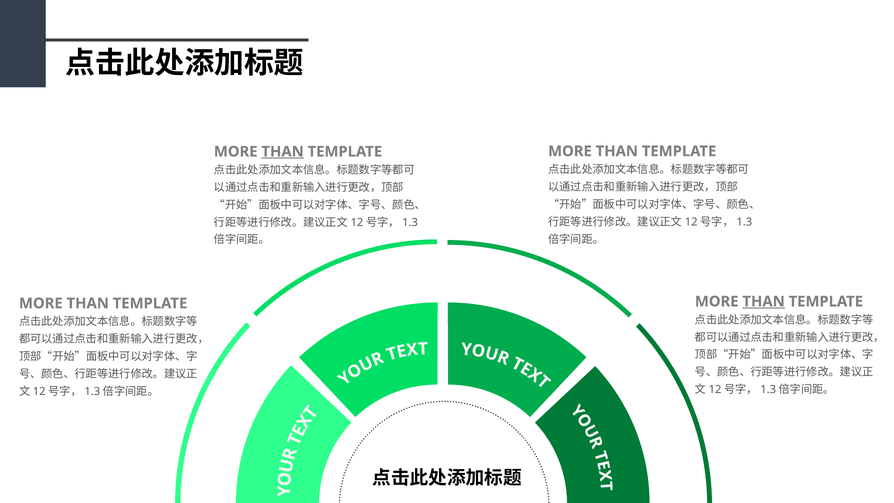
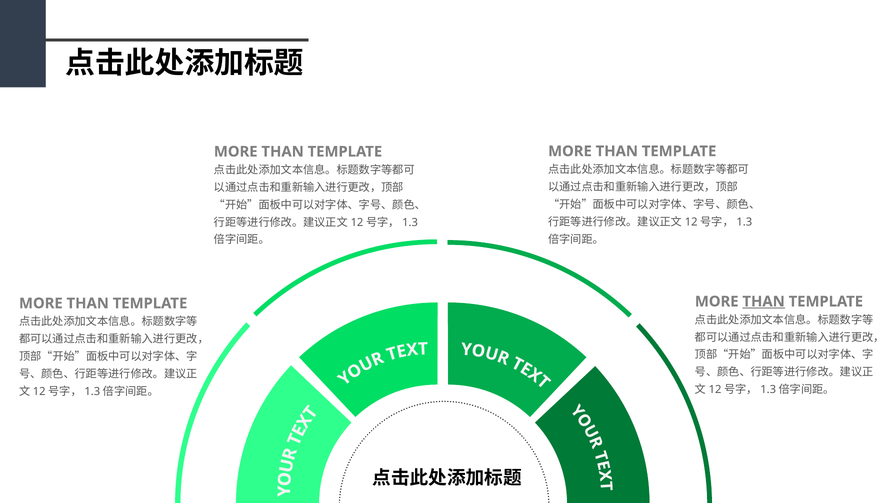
THAN underline: present -> none (283, 152)
